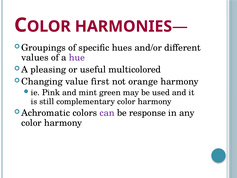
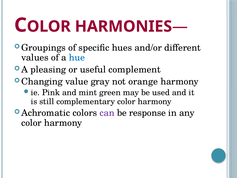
hue colour: purple -> blue (77, 58)
multicolored: multicolored -> complement (135, 69)
first: first -> gray (100, 81)
